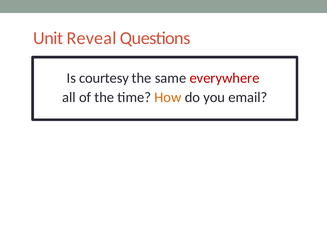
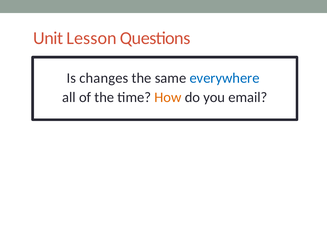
Reveal: Reveal -> Lesson (92, 38)
courtesy: courtesy -> changes (104, 78)
everywhere colour: red -> blue (225, 78)
